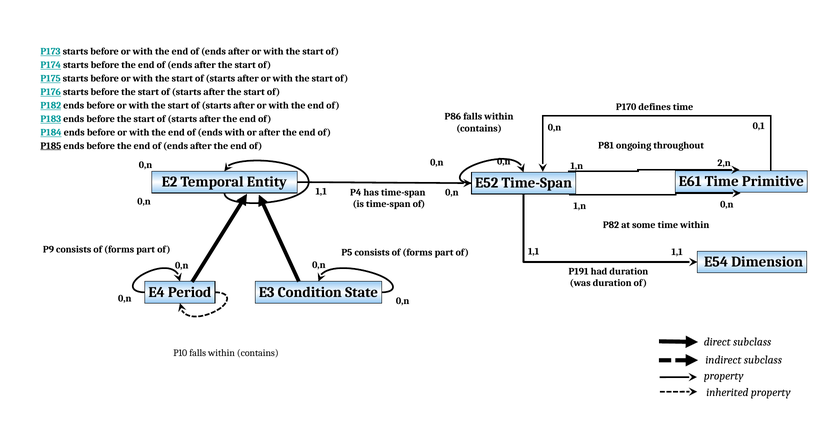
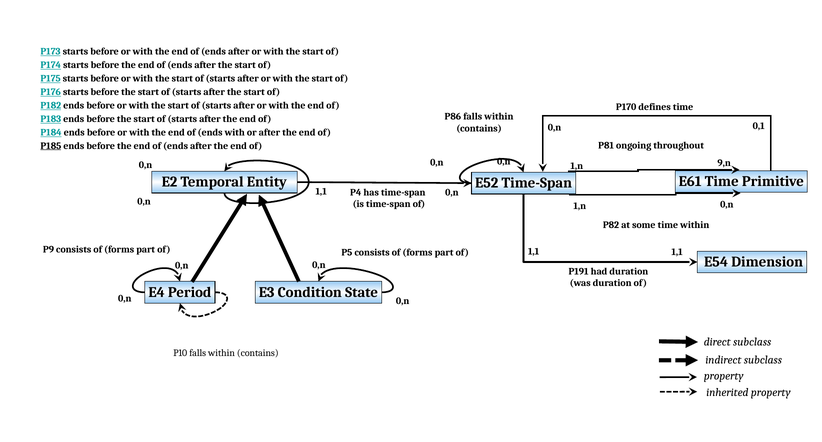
2,n: 2,n -> 9,n (724, 163)
